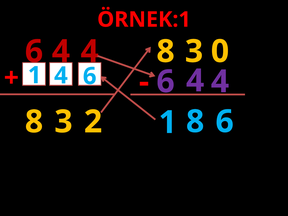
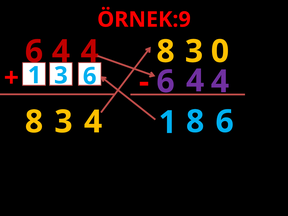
ÖRNEK:1: ÖRNEK:1 -> ÖRNEK:9 (144, 20)
1 4: 4 -> 3 (61, 76)
3 2: 2 -> 4 (93, 122)
